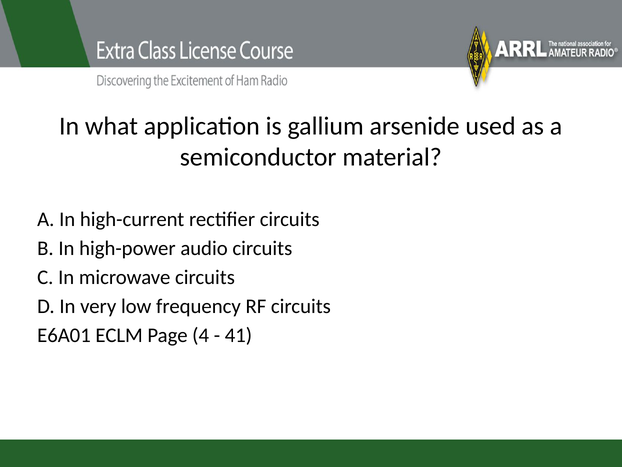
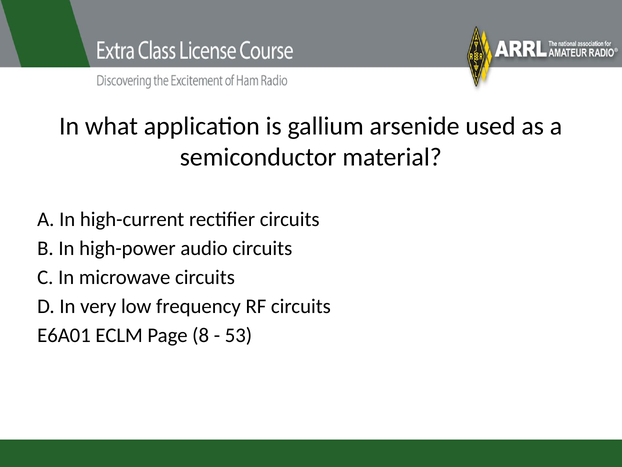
4: 4 -> 8 (201, 335)
41: 41 -> 53 (238, 335)
